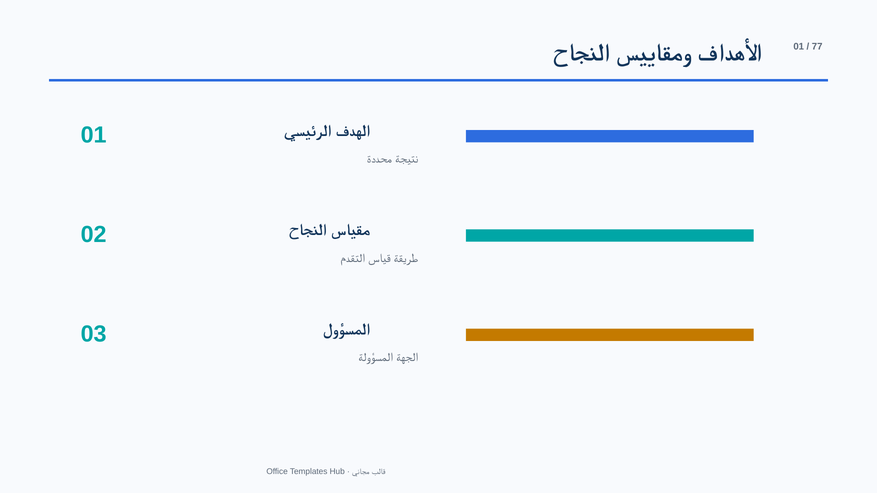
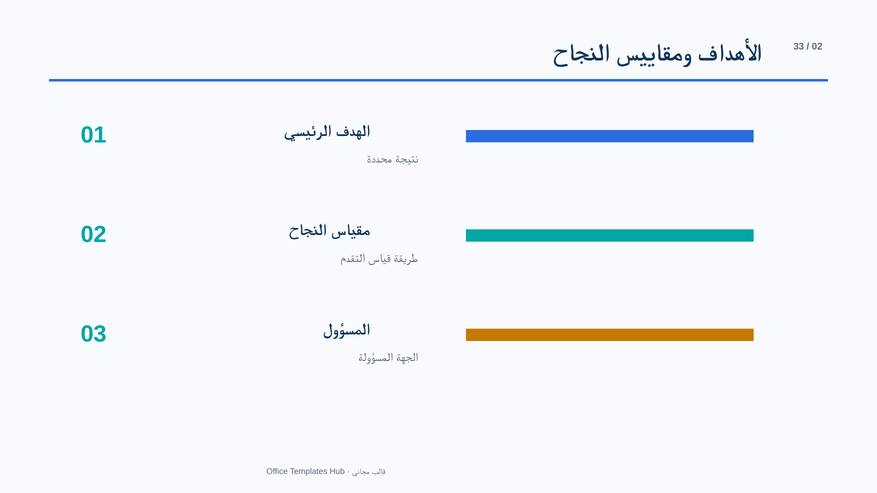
01: 01 -> 33 (799, 47)
77: 77 -> 02 (817, 47)
